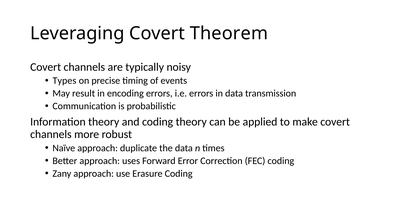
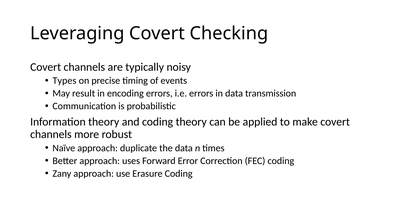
Theorem: Theorem -> Checking (229, 33)
